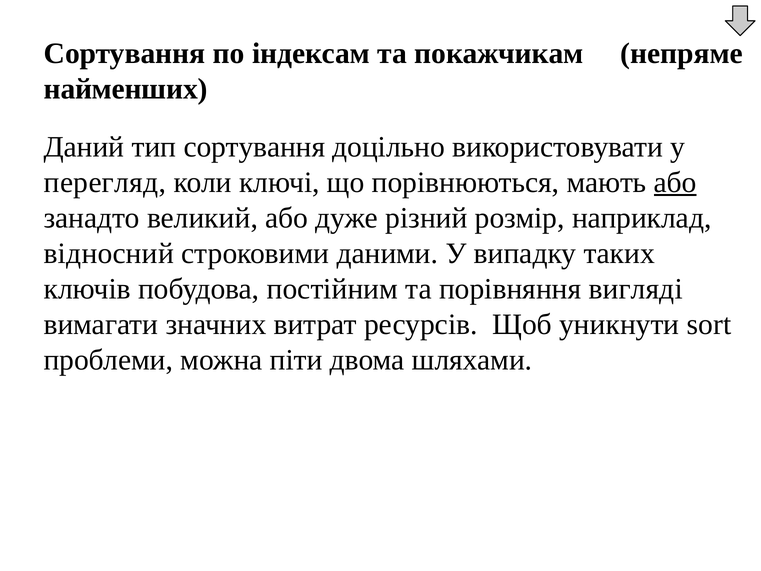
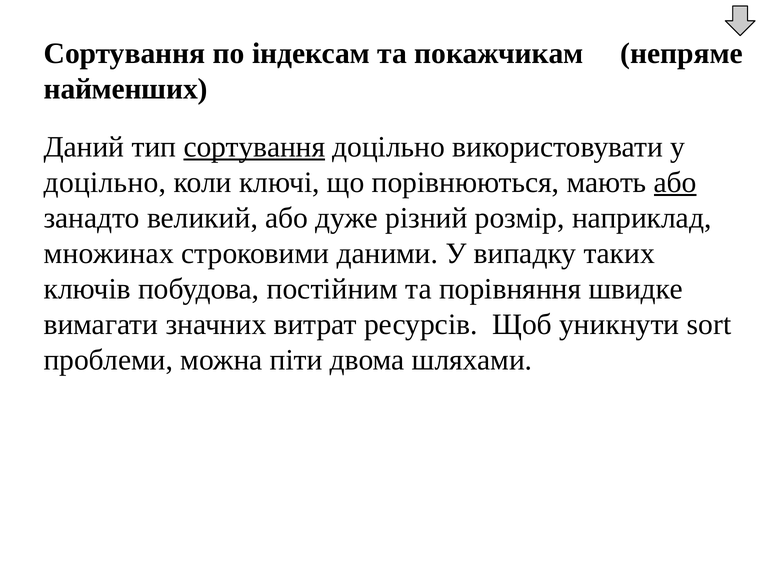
сортування underline: none -> present (254, 147)
перегляд: перегляд -> доцільно (105, 182)
відносний: відносний -> множинах (109, 253)
вигляді: вигляді -> швидке (636, 289)
